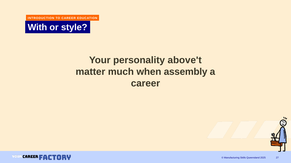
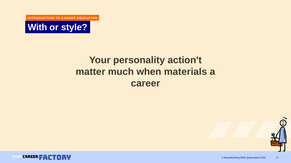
above't: above't -> action't (185, 60)
assembly: assembly -> materials (186, 72)
